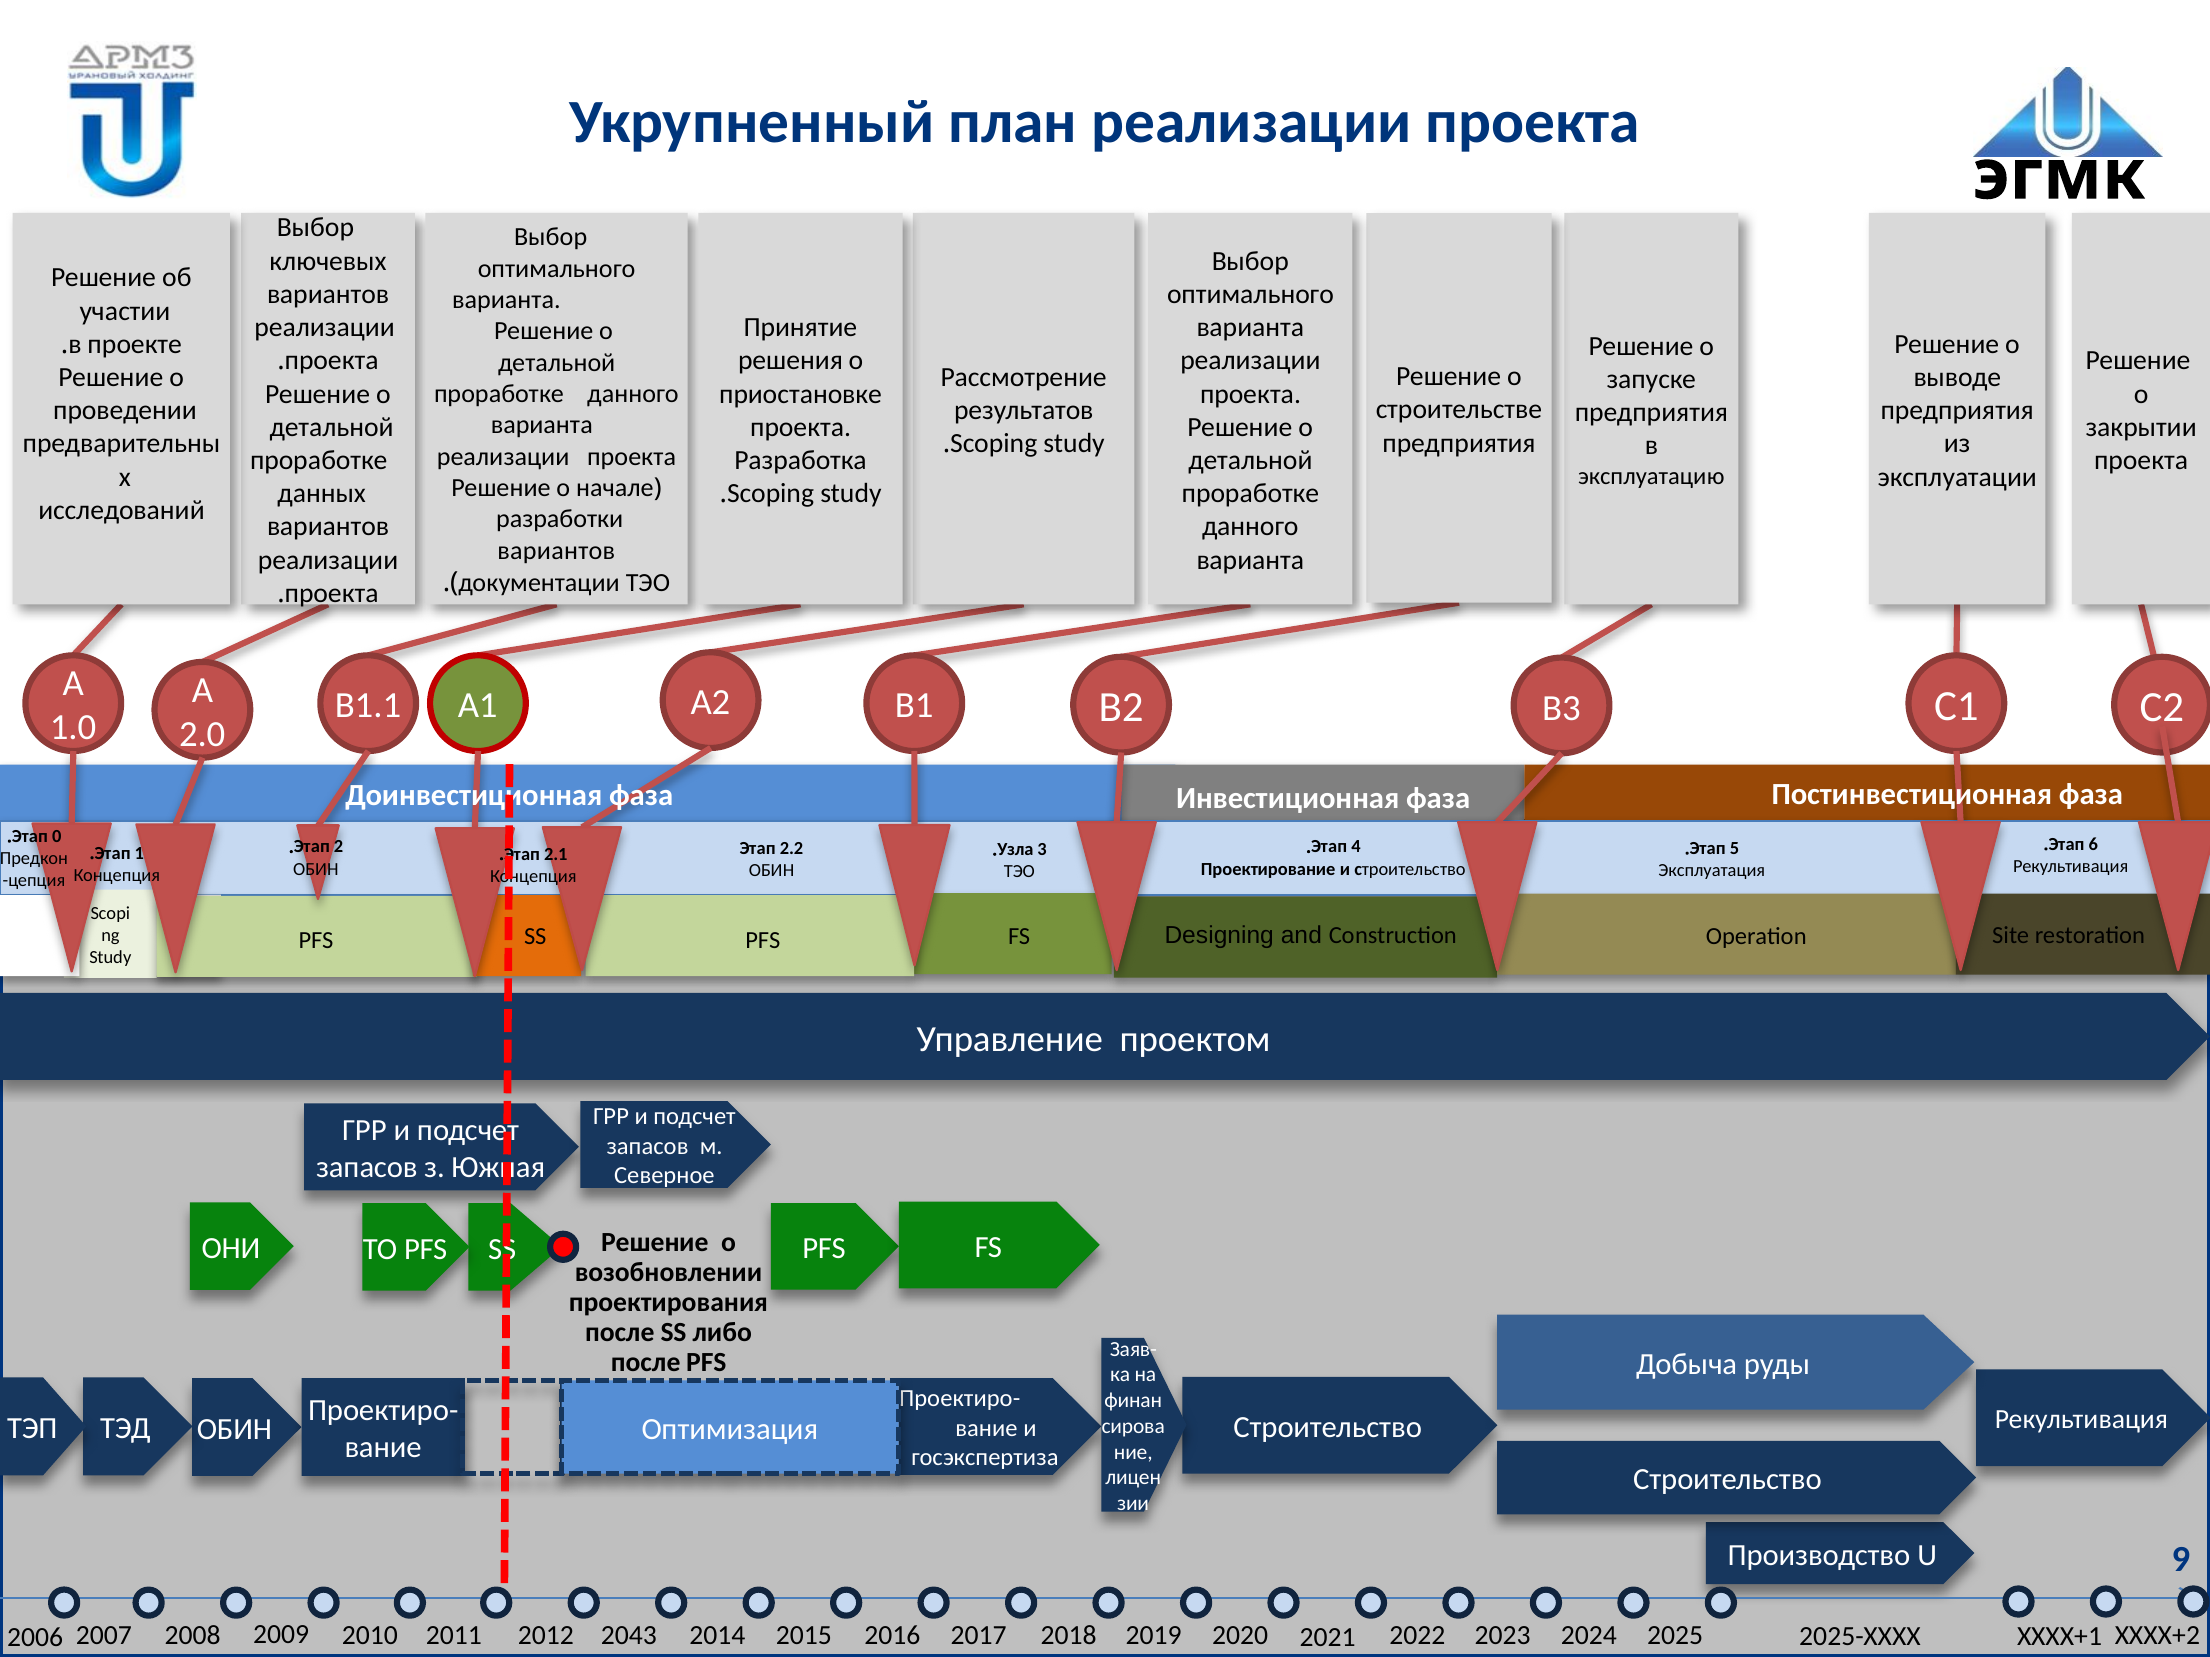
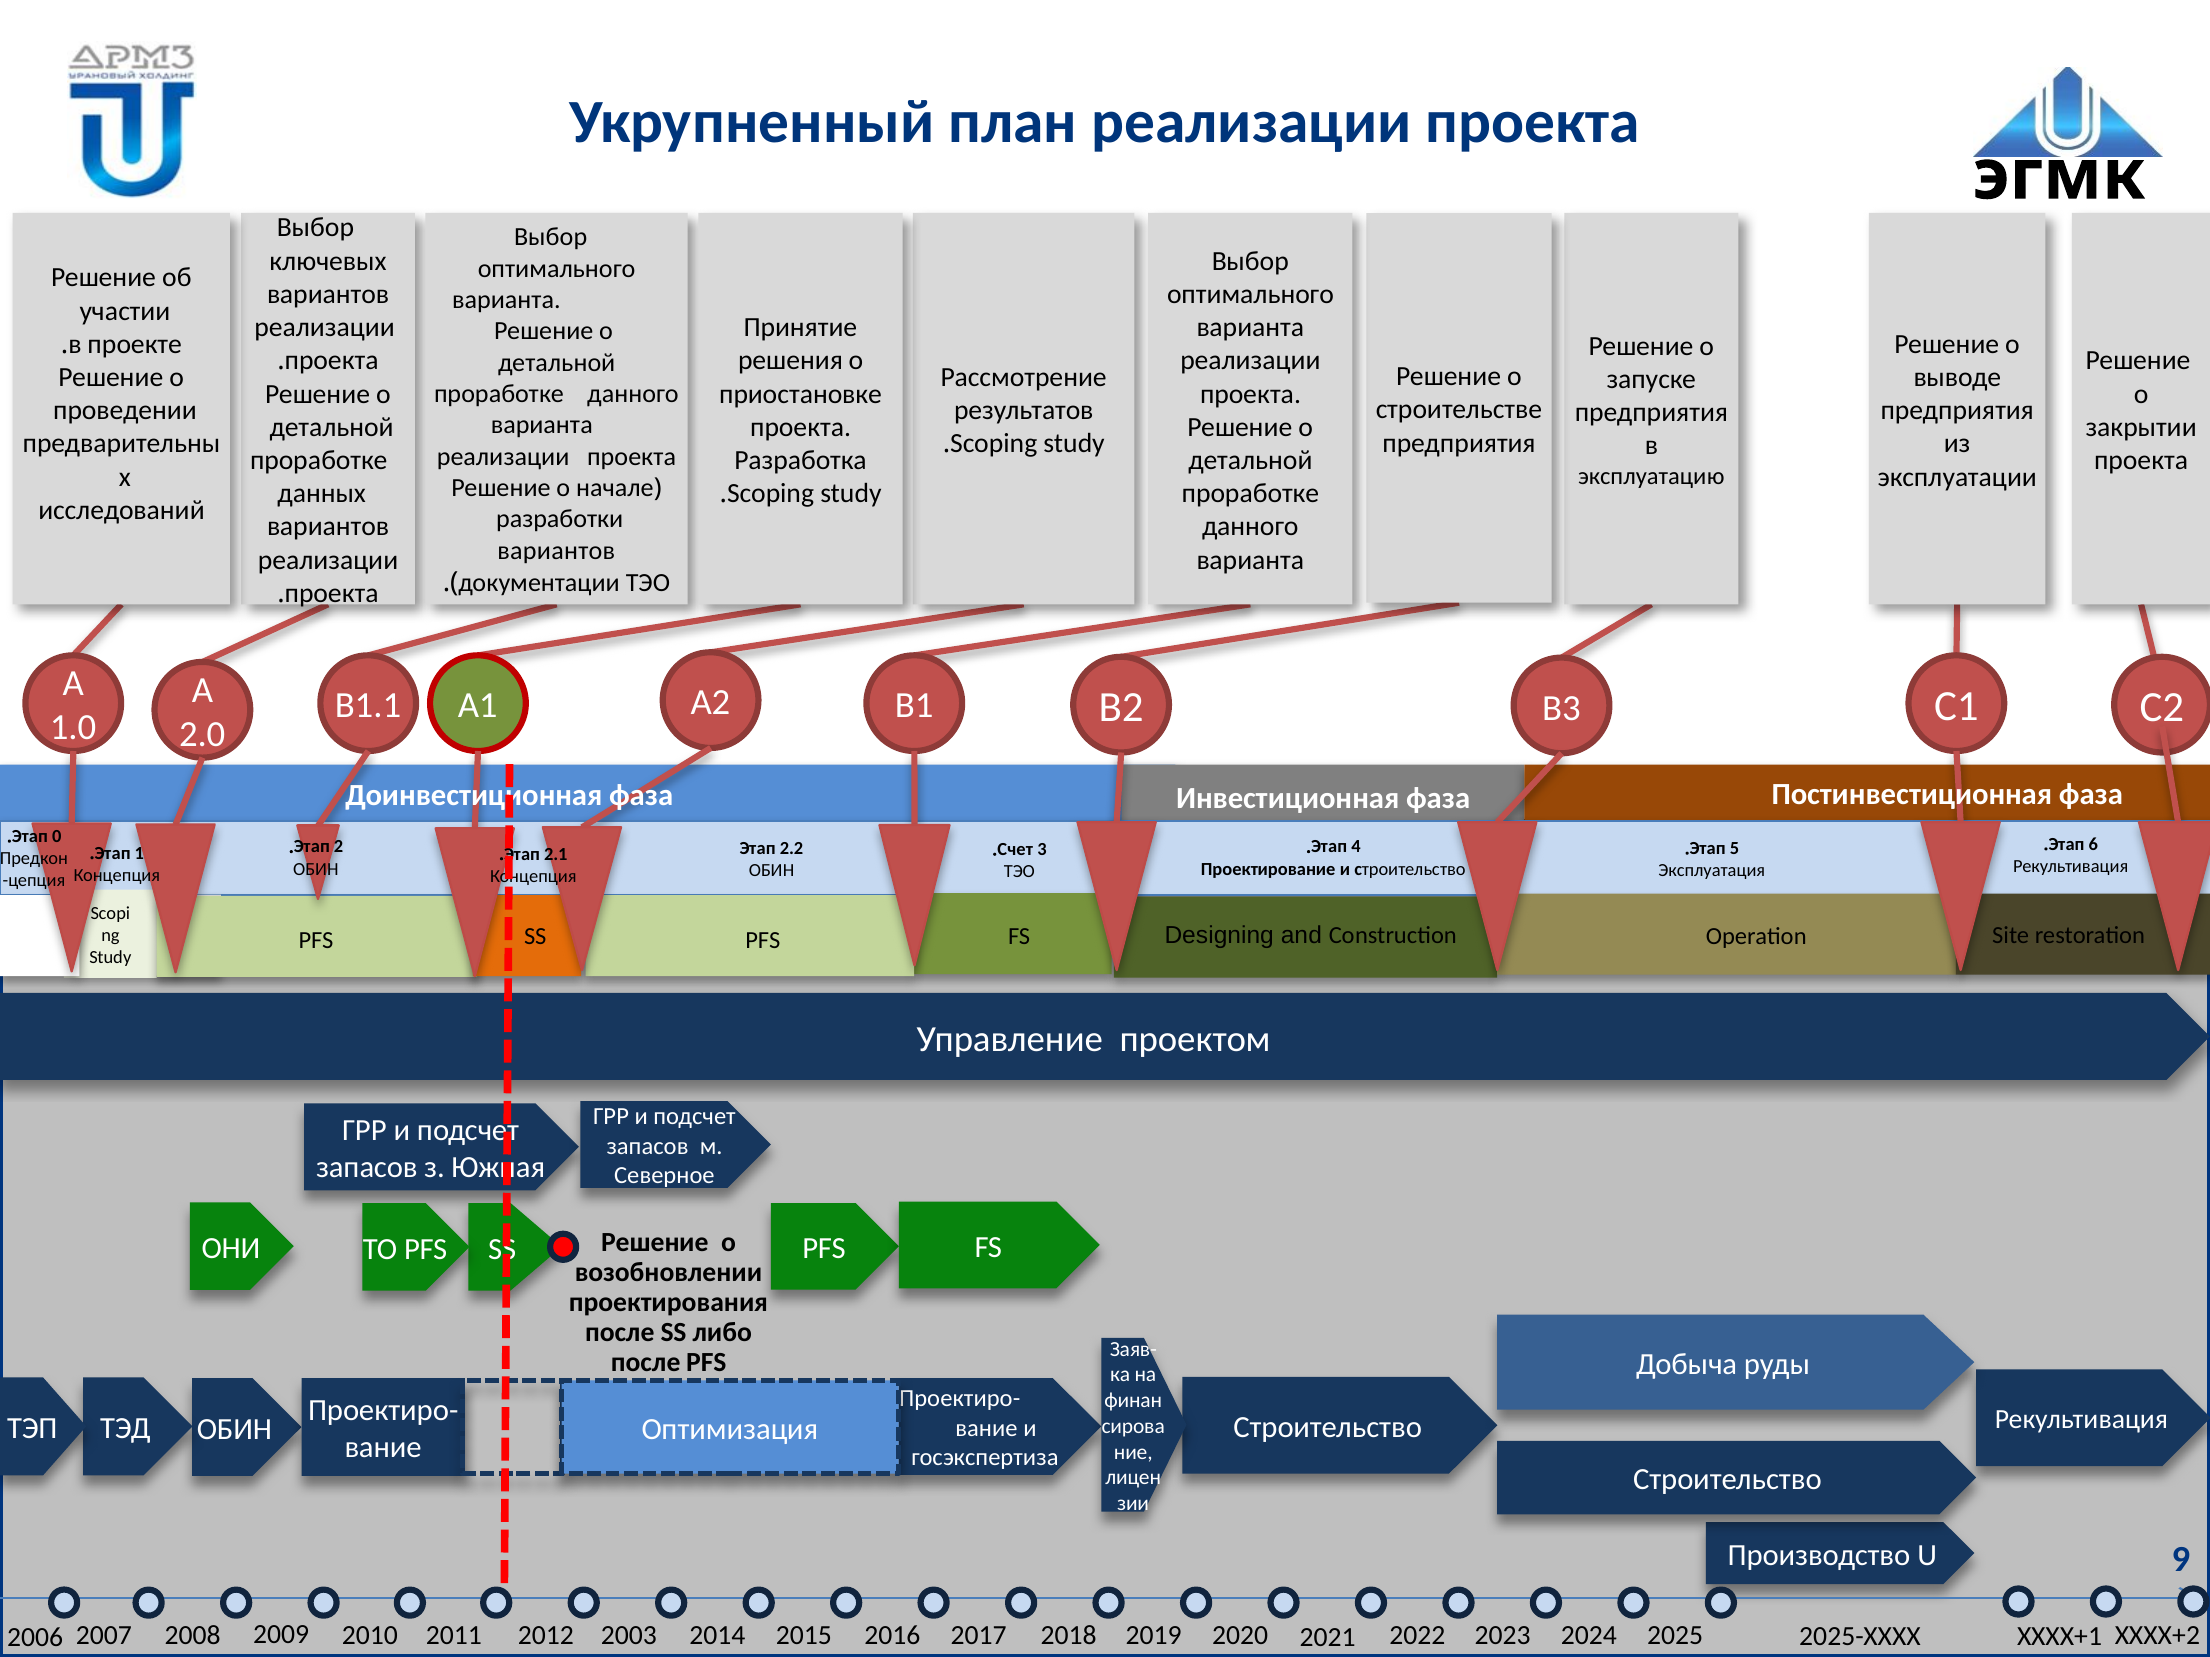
Узла: Узла -> Счет (1015, 850)
2043: 2043 -> 2003 (629, 1636)
